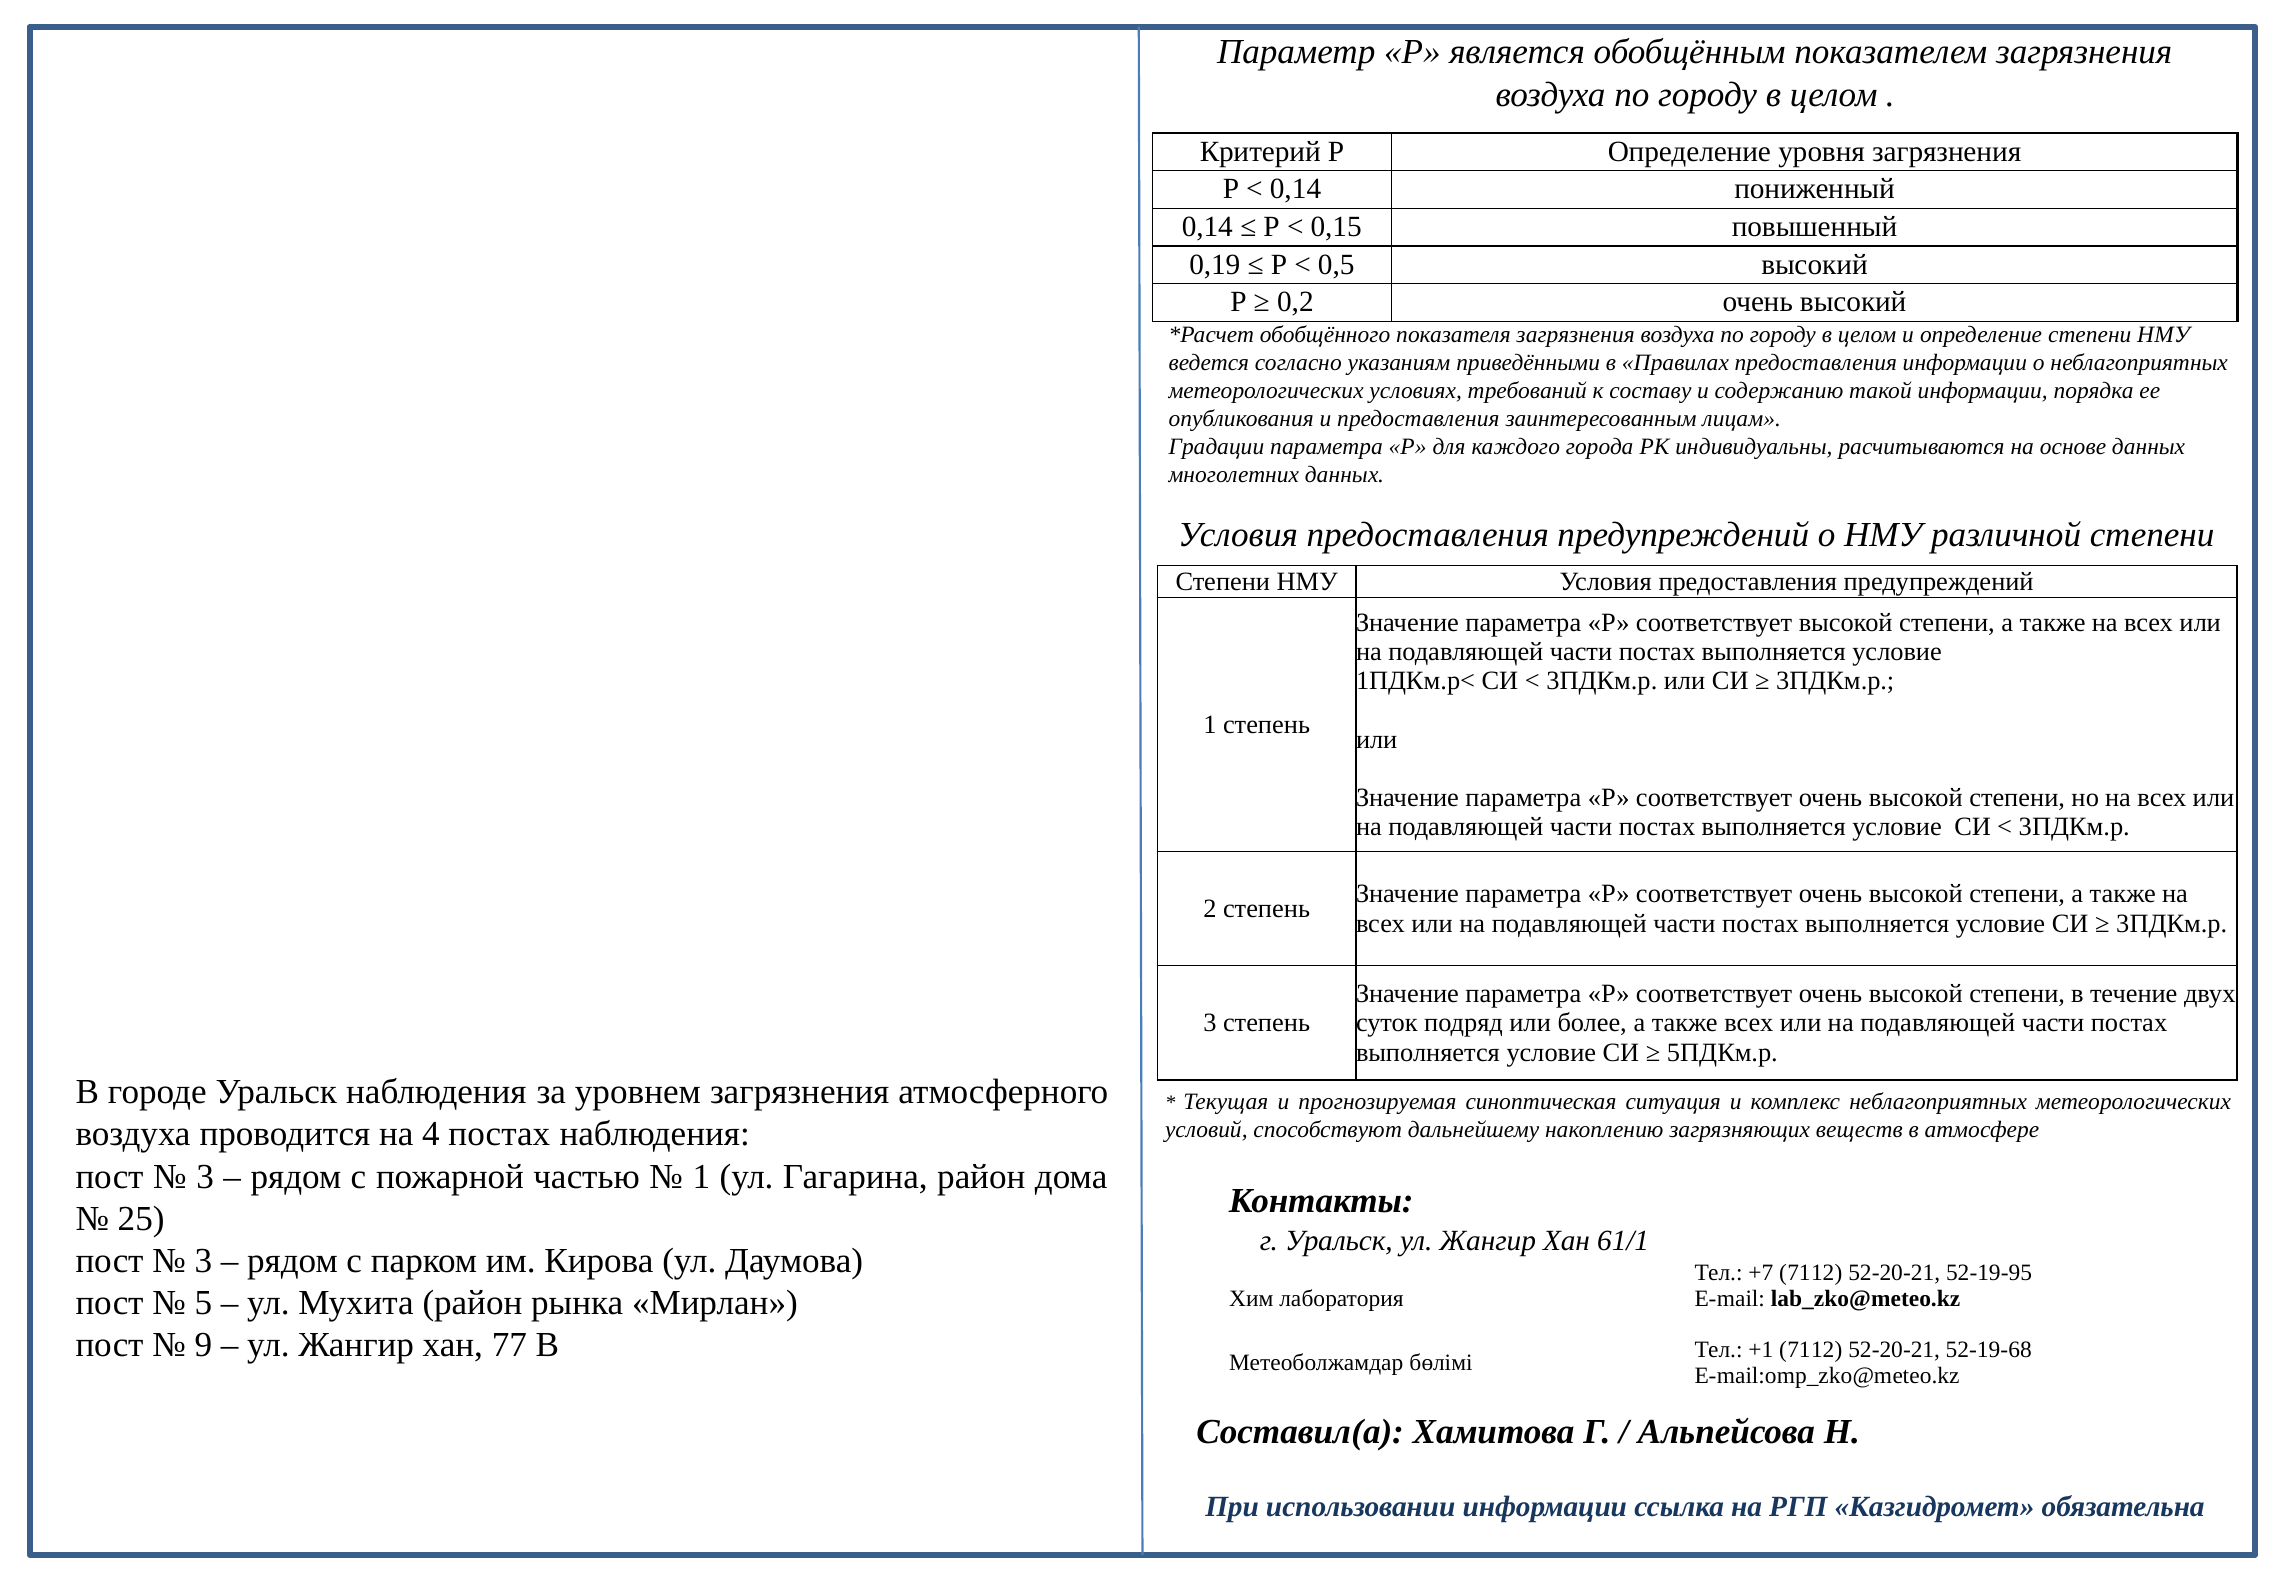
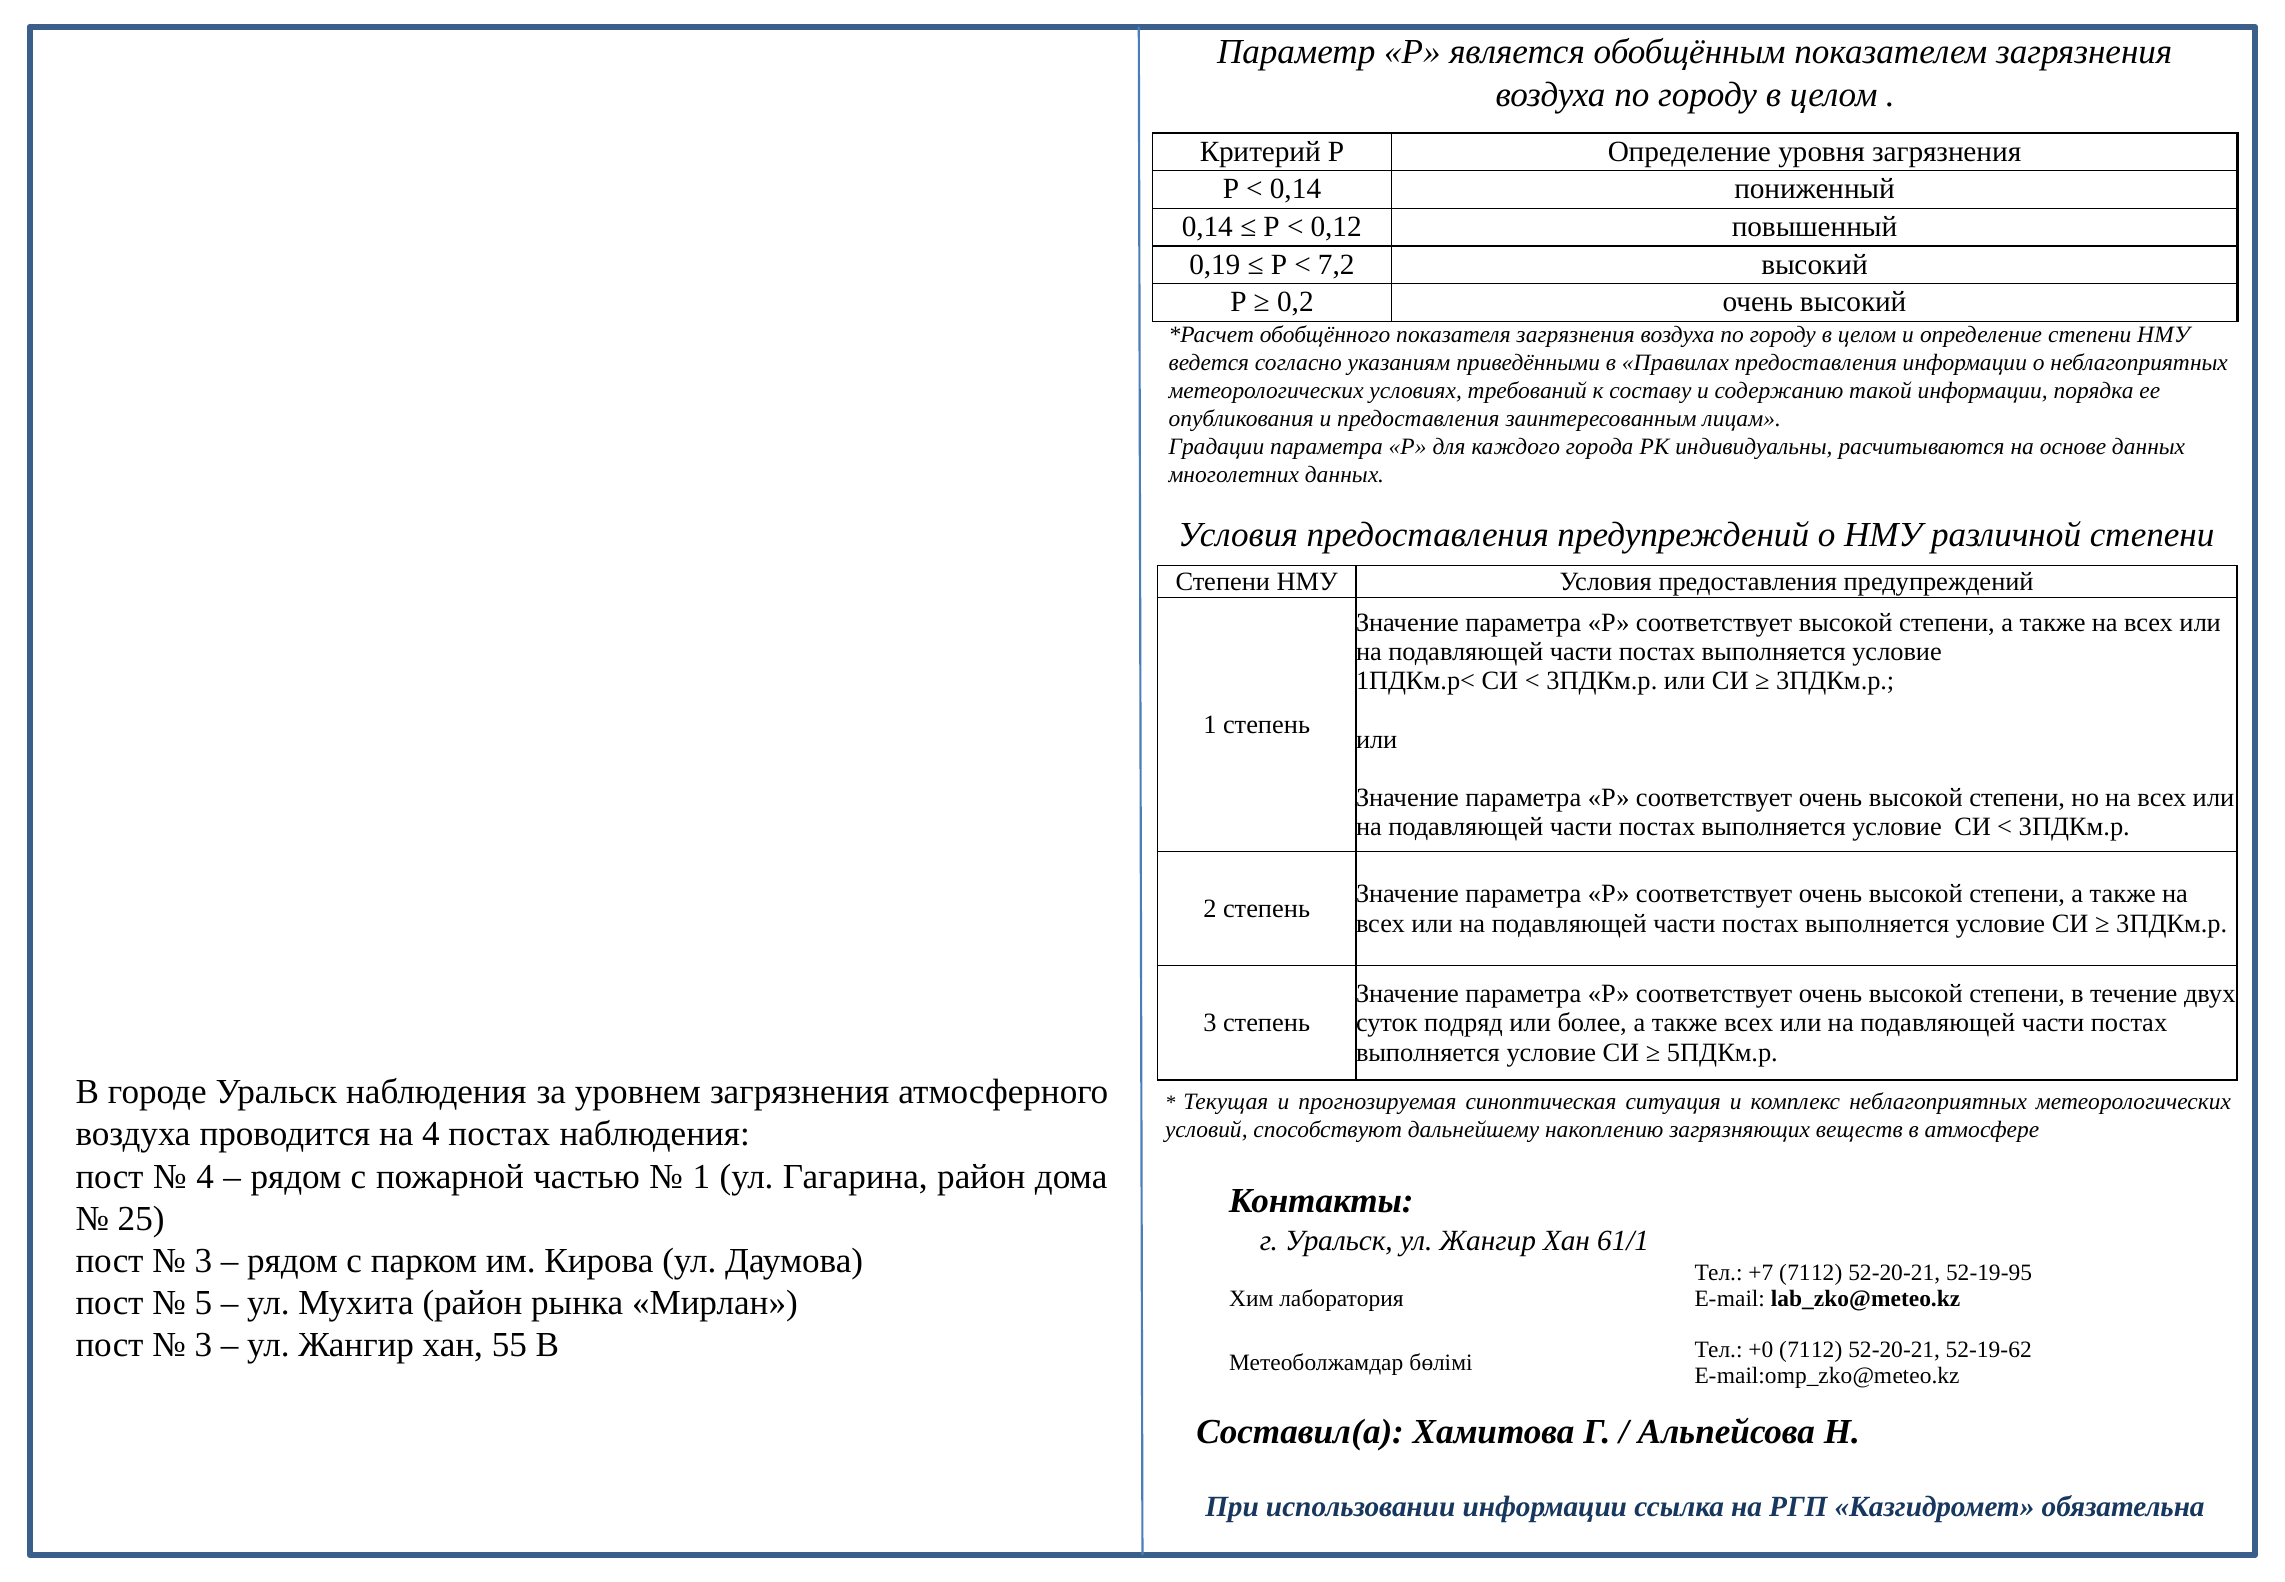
0,15: 0,15 -> 0,12 (1336, 227)
0,5: 0,5 -> 7,2 (1336, 265)
3: 3 -> 4 (205, 1176)
9: 9 -> 3 (203, 1345)
77: 77 -> 55 (509, 1345)
+1: +1 -> +0 (1761, 1350)
52-19-68: 52-19-68 -> 52-19-62 (1989, 1350)
